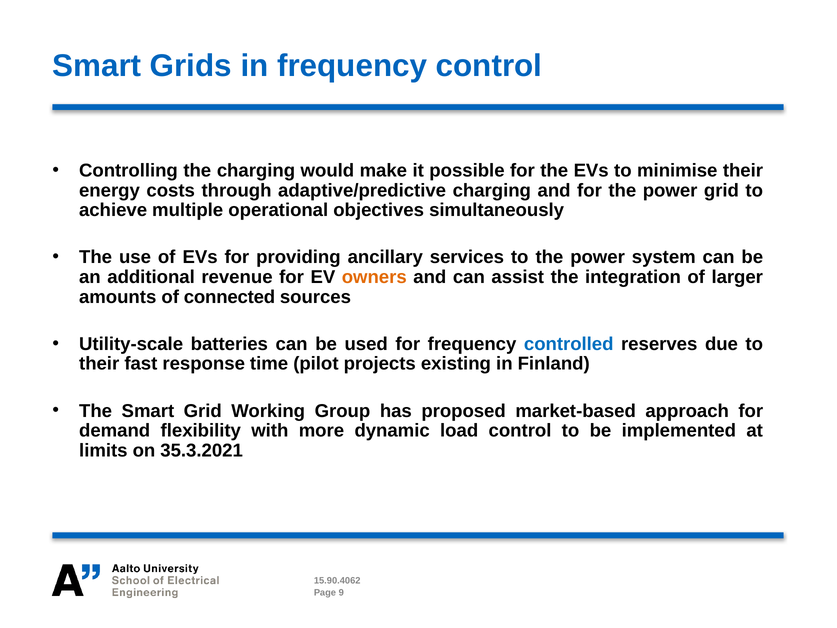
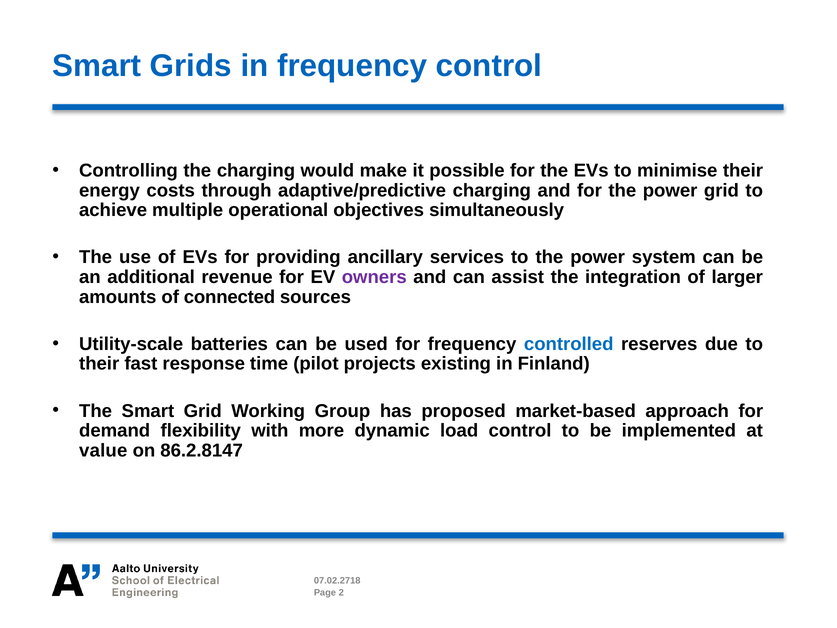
owners colour: orange -> purple (374, 277)
limits: limits -> value (103, 450)
35.3.2021: 35.3.2021 -> 86.2.8147 (202, 450)
15.90.4062: 15.90.4062 -> 07.02.2718 (337, 580)
9: 9 -> 2 (341, 592)
